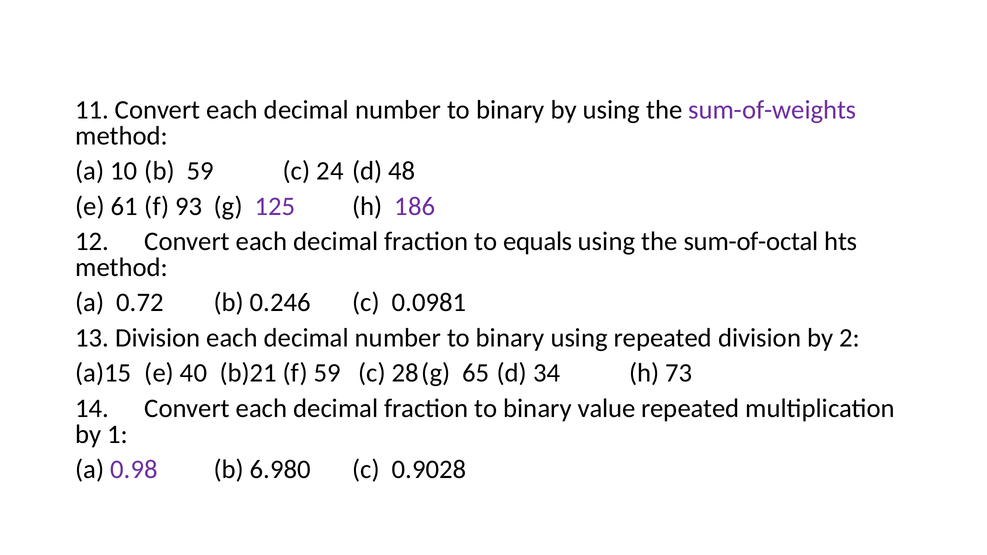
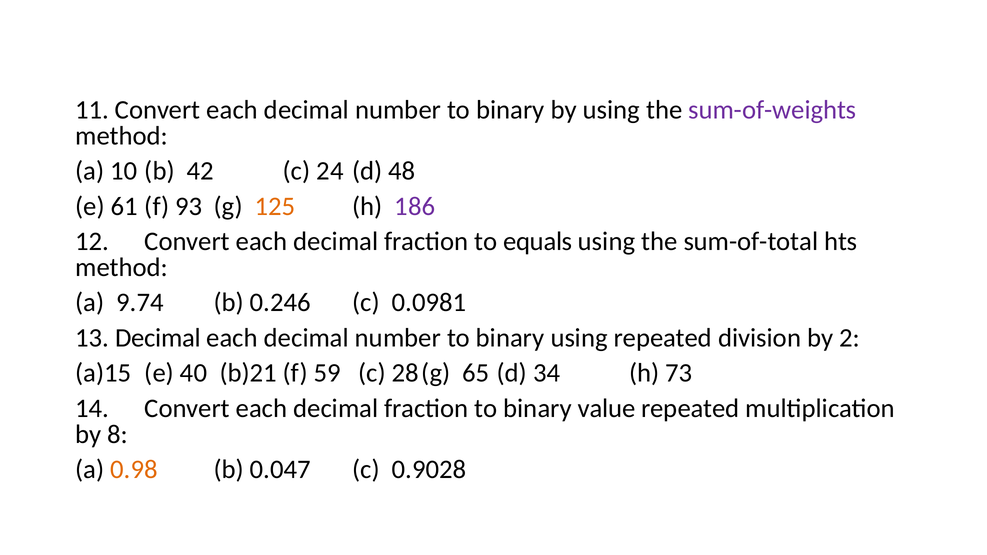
b 59: 59 -> 42 (200, 171)
125 colour: purple -> orange (275, 206)
sum-of-octal: sum-of-octal -> sum-of-total (751, 242)
0.72: 0.72 -> 9.74 (140, 303)
13 Division: Division -> Decimal (158, 338)
1: 1 -> 8 (118, 434)
0.98 colour: purple -> orange (134, 470)
6.980: 6.980 -> 0.047 (280, 470)
